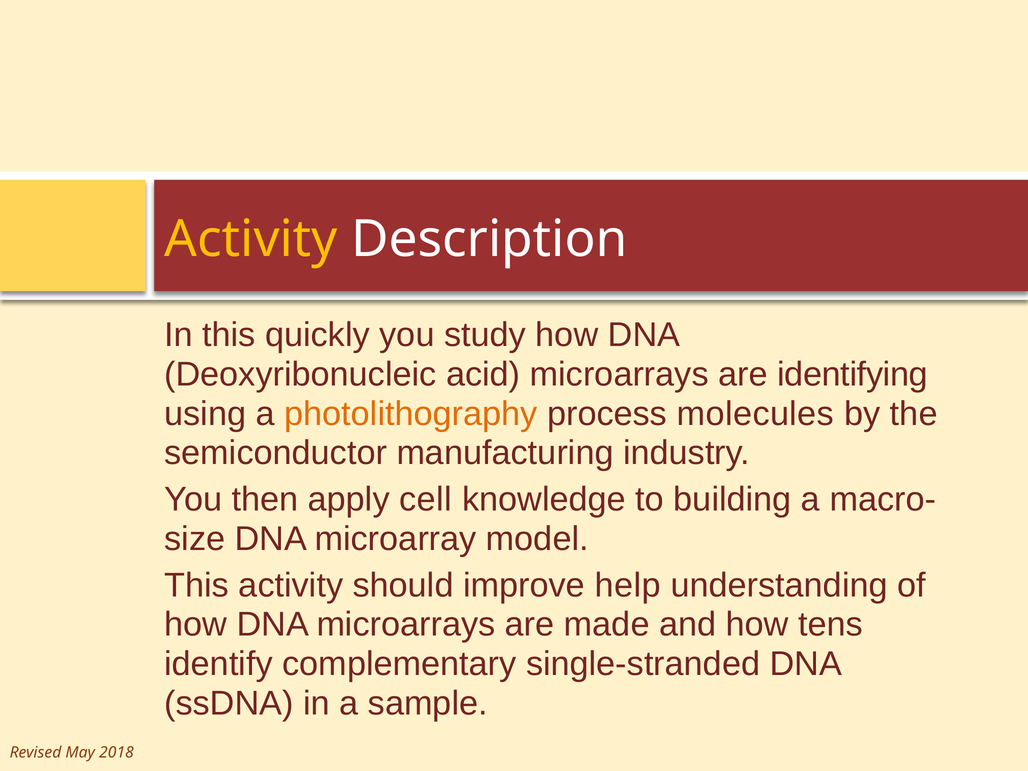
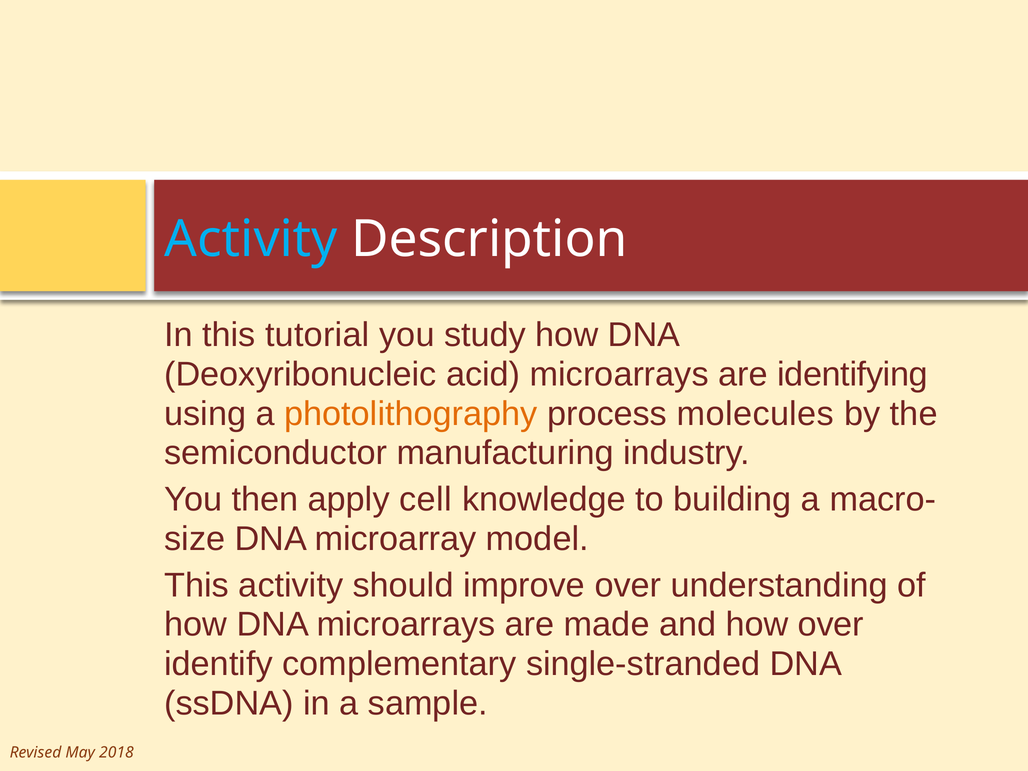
Activity colour: yellow -> light blue (251, 239)
quickly: quickly -> tutorial (317, 335)
improve help: help -> over (628, 585)
how tens: tens -> over (831, 625)
